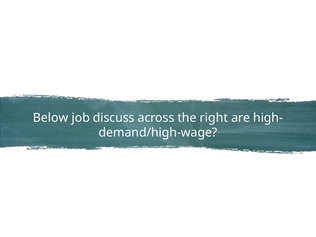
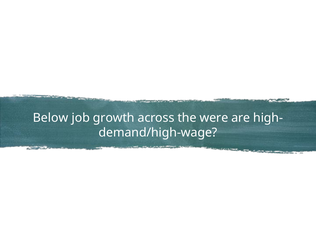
discuss: discuss -> growth (114, 118)
right: right -> were (214, 118)
